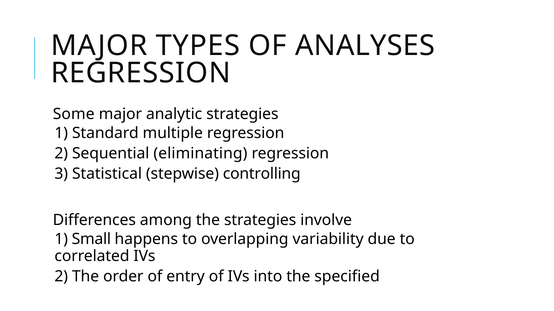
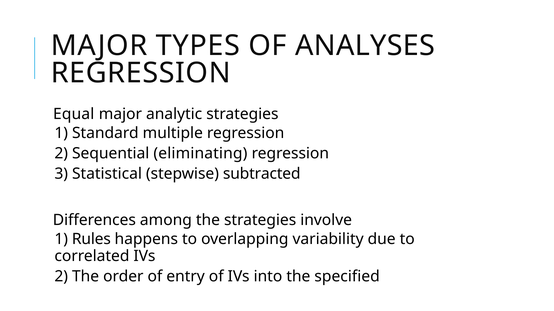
Some: Some -> Equal (74, 114)
controlling: controlling -> subtracted (262, 174)
Small: Small -> Rules (91, 240)
